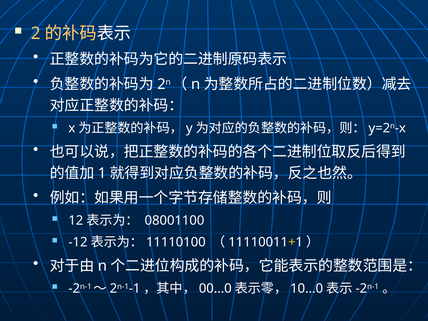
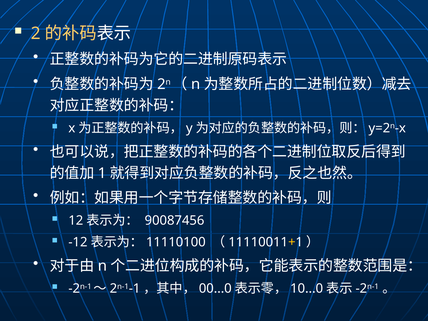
08001100: 08001100 -> 90087456 (174, 221)
